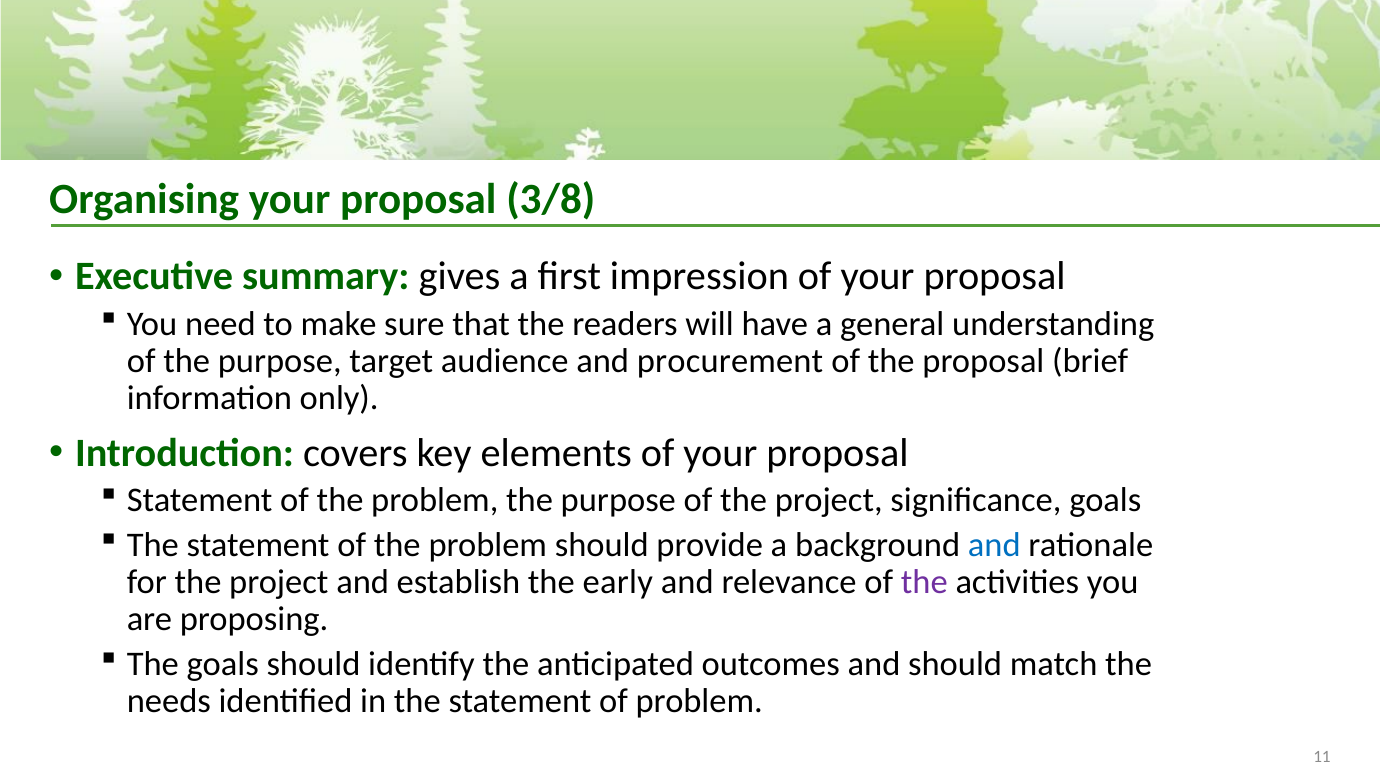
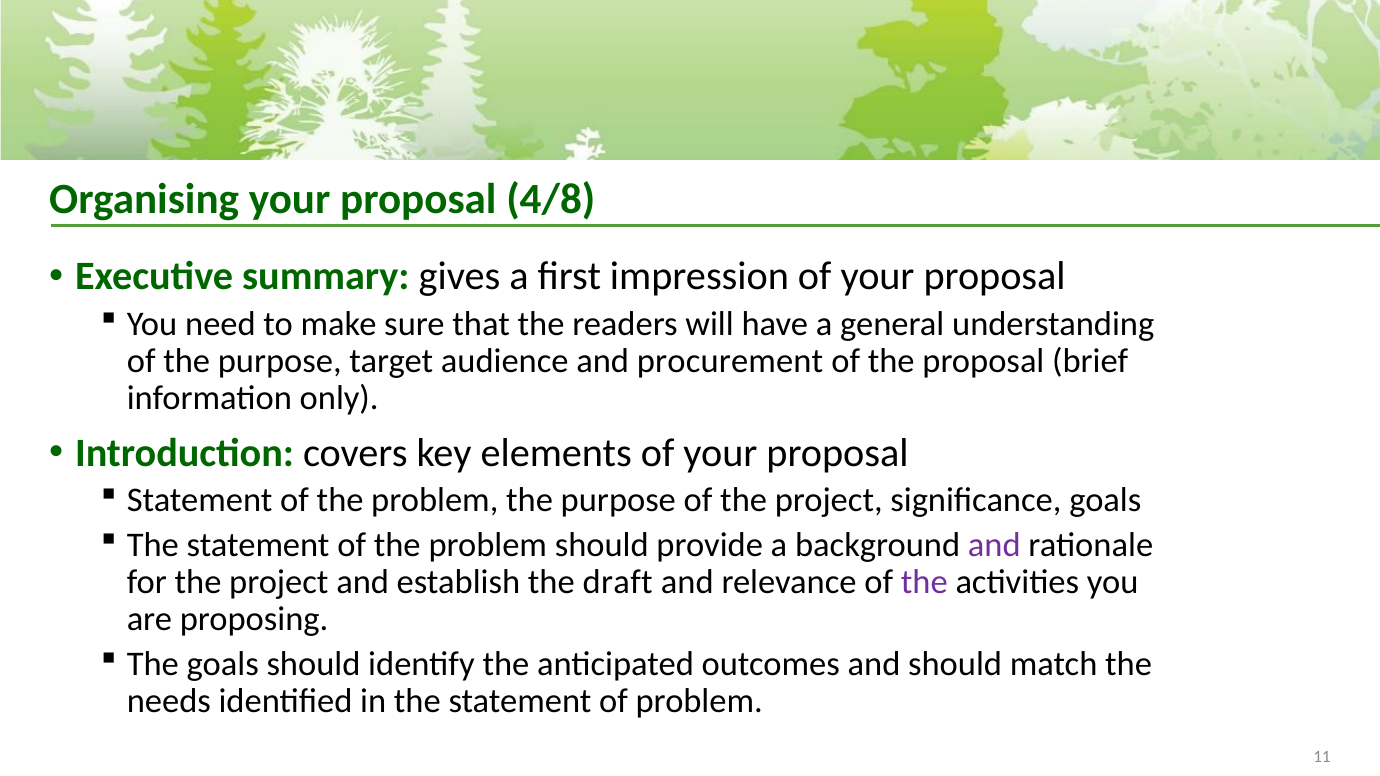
3/8: 3/8 -> 4/8 (551, 200)
and colour: blue -> purple (994, 545)
early: early -> draft (618, 582)
